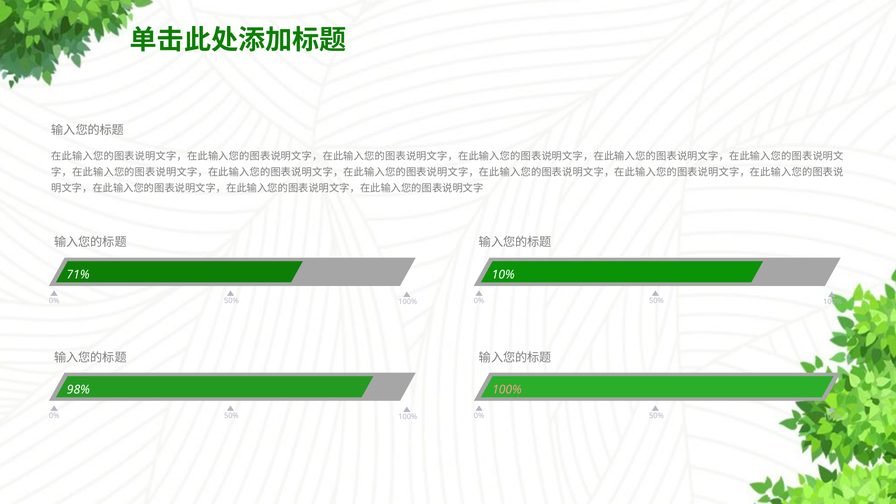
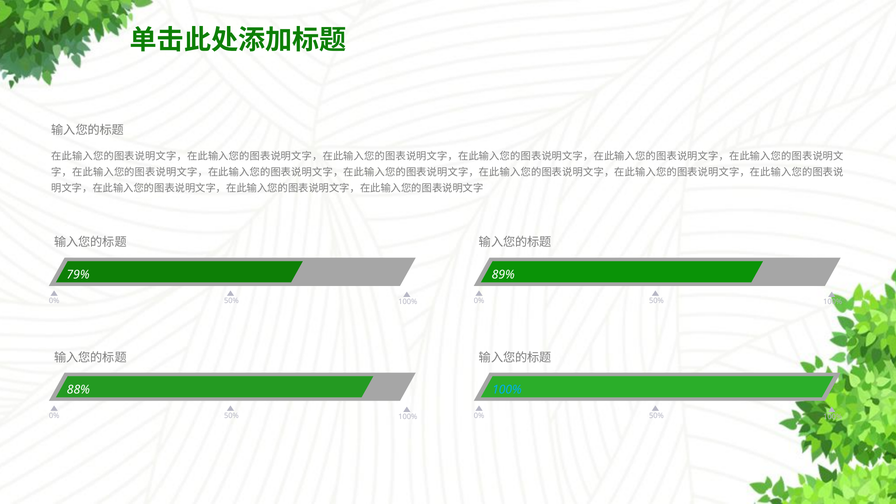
71%: 71% -> 79% (78, 275)
10%: 10% -> 89% (503, 275)
98%: 98% -> 88% (78, 390)
100% colour: pink -> light blue (507, 390)
